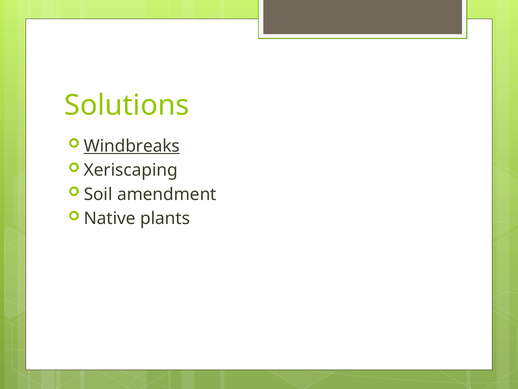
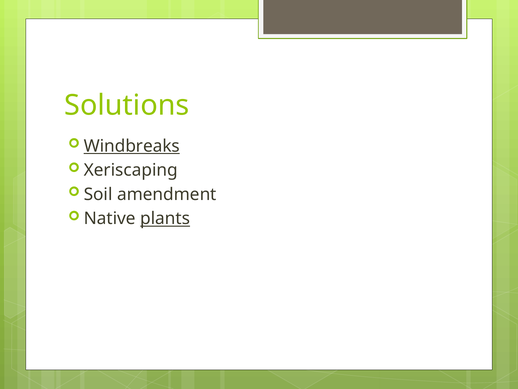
plants underline: none -> present (165, 218)
